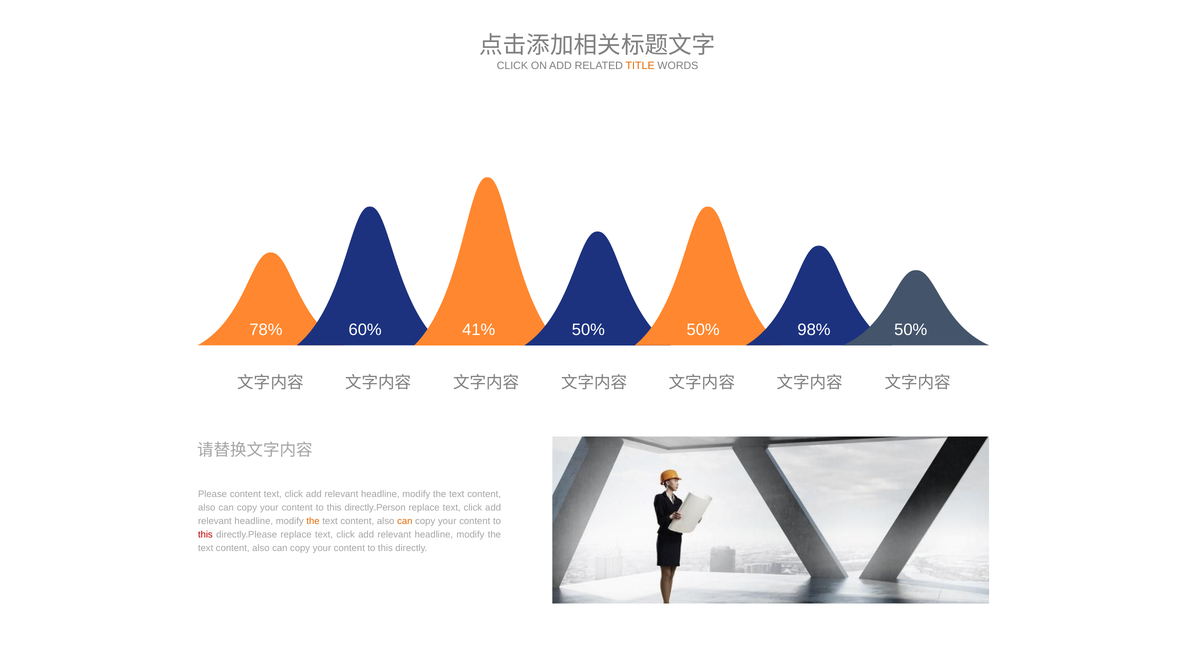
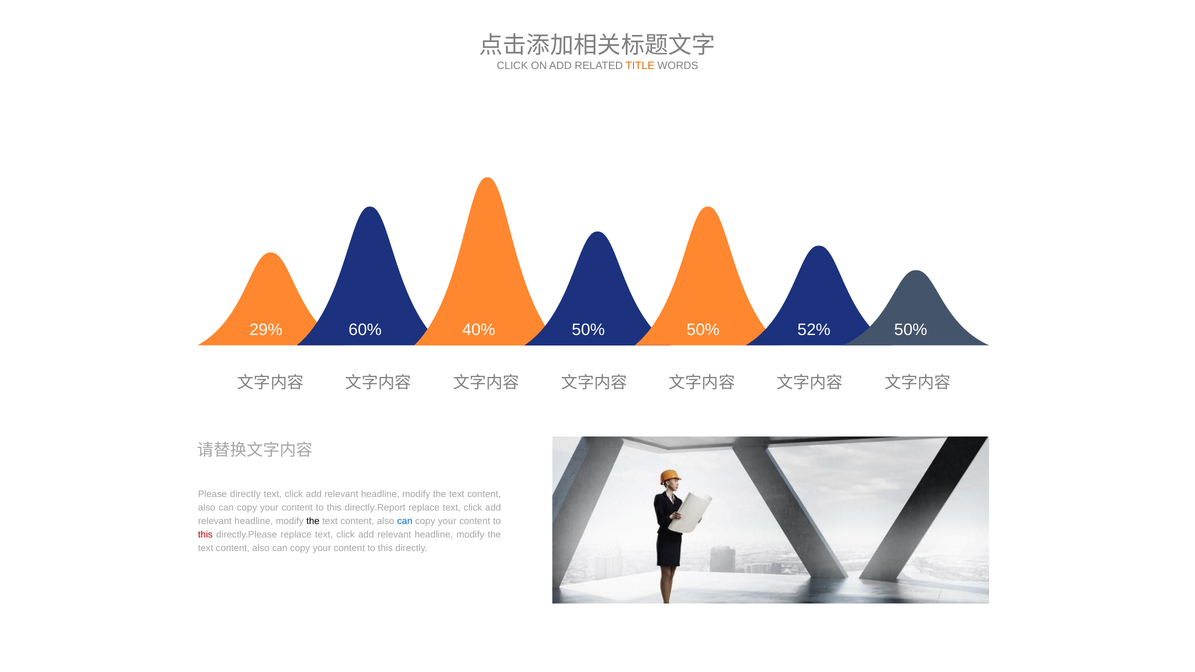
78%: 78% -> 29% (266, 330)
41%: 41% -> 40% (479, 330)
98%: 98% -> 52% (814, 330)
Please content: content -> directly (245, 494)
directly.Person: directly.Person -> directly.Report (375, 508)
the colour: orange -> black (313, 521)
can colour: orange -> blue (405, 521)
